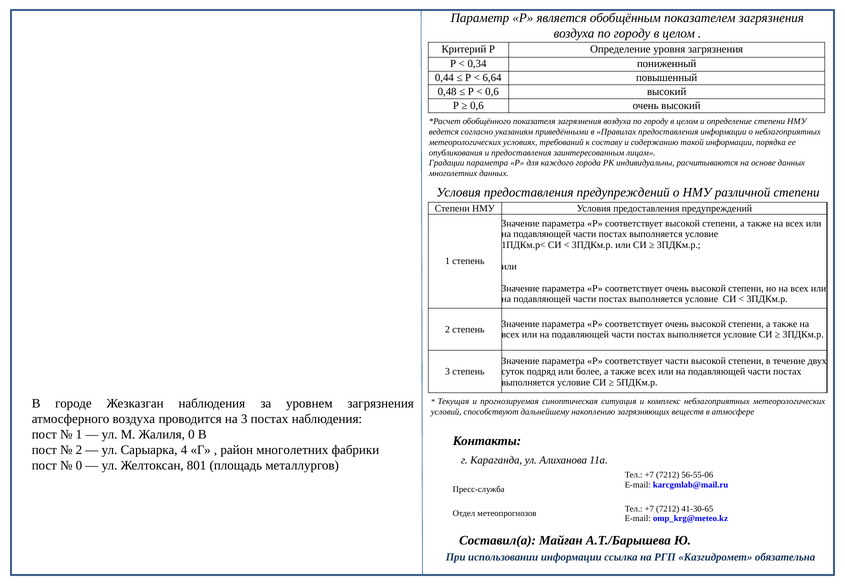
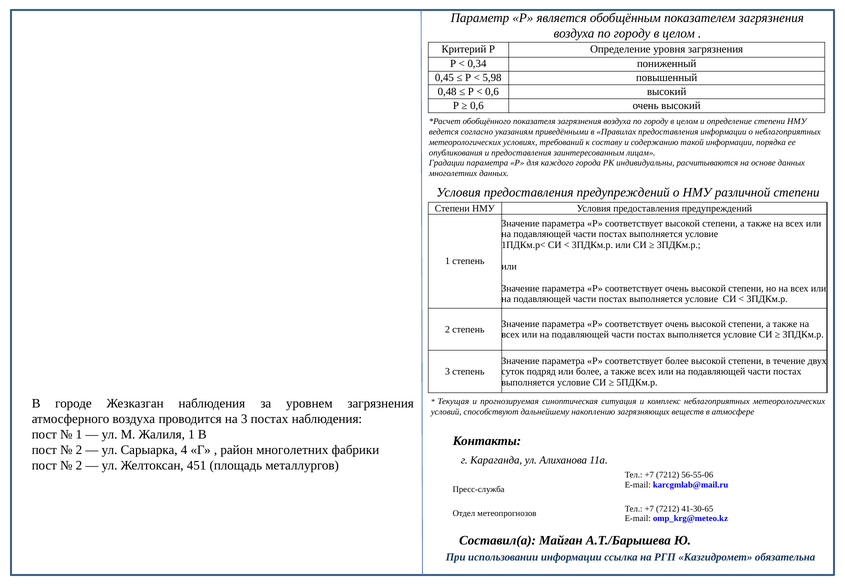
0,44: 0,44 -> 0,45 (444, 78)
6,64: 6,64 -> 5,98 (492, 78)
соответствует части: части -> более (677, 361)
Жалиля 0: 0 -> 1 (191, 434)
0: 0 -> 2 (79, 466)
801: 801 -> 451 (197, 466)
